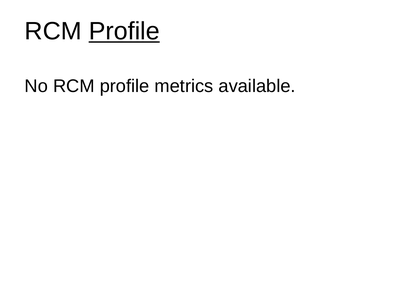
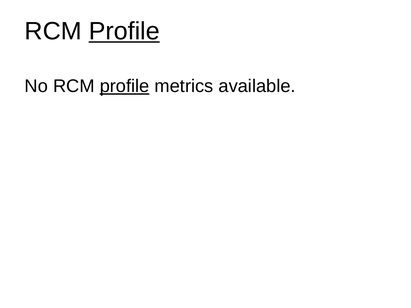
profile underline: none -> present (125, 86)
